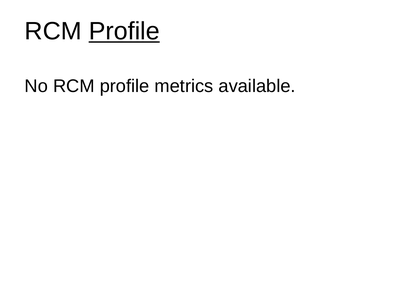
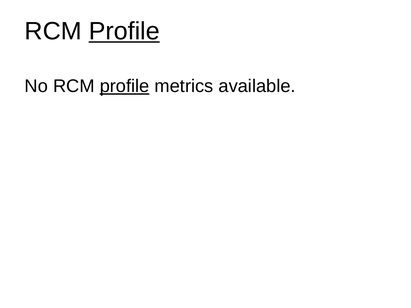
profile underline: none -> present (125, 86)
